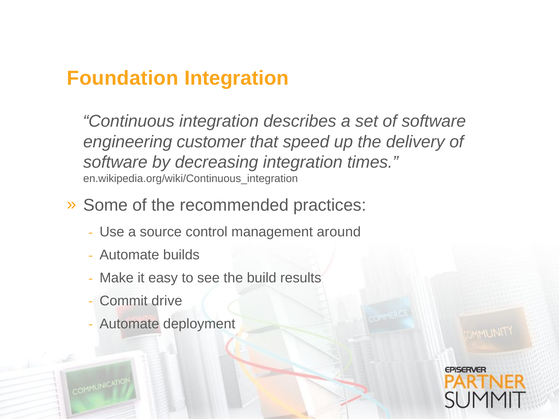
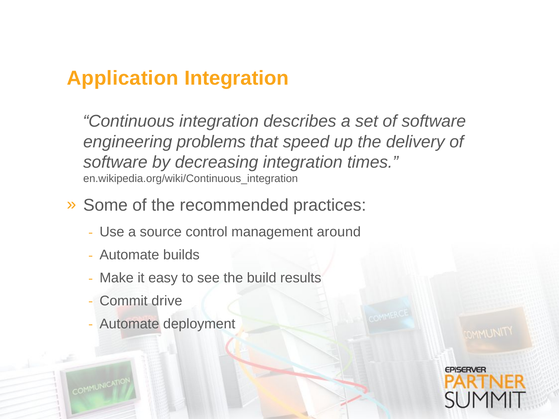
Foundation: Foundation -> Application (123, 78)
customer: customer -> problems (211, 142)
